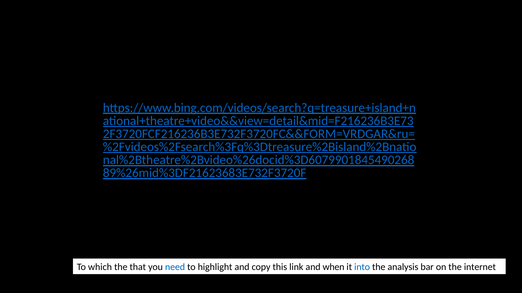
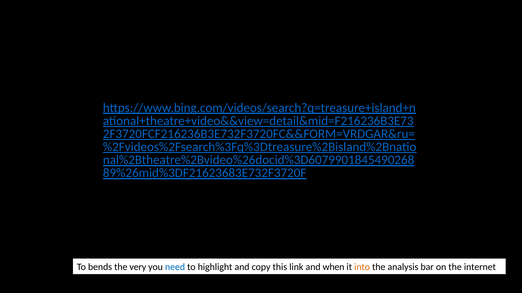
which: which -> bends (100, 268)
that: that -> very (138, 268)
into colour: blue -> orange (362, 268)
